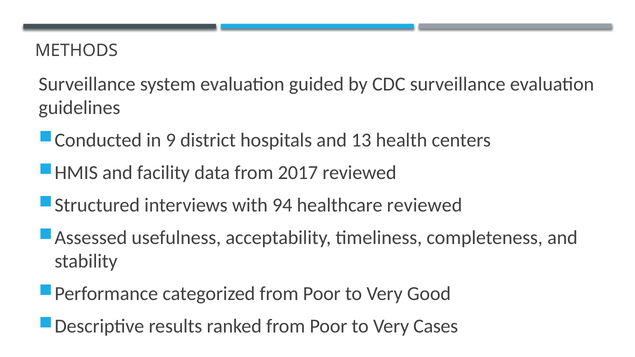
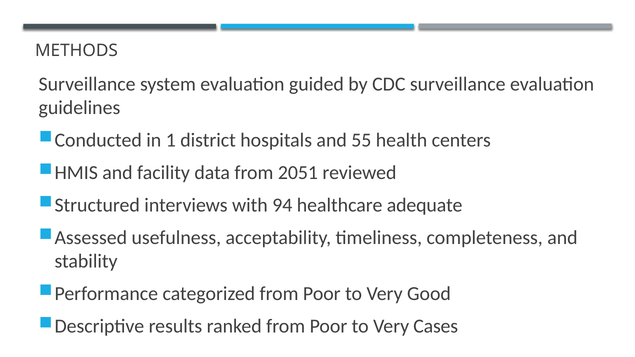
9: 9 -> 1 (171, 140)
13: 13 -> 55 (361, 140)
2017: 2017 -> 2051 (298, 173)
healthcare reviewed: reviewed -> adequate (425, 205)
